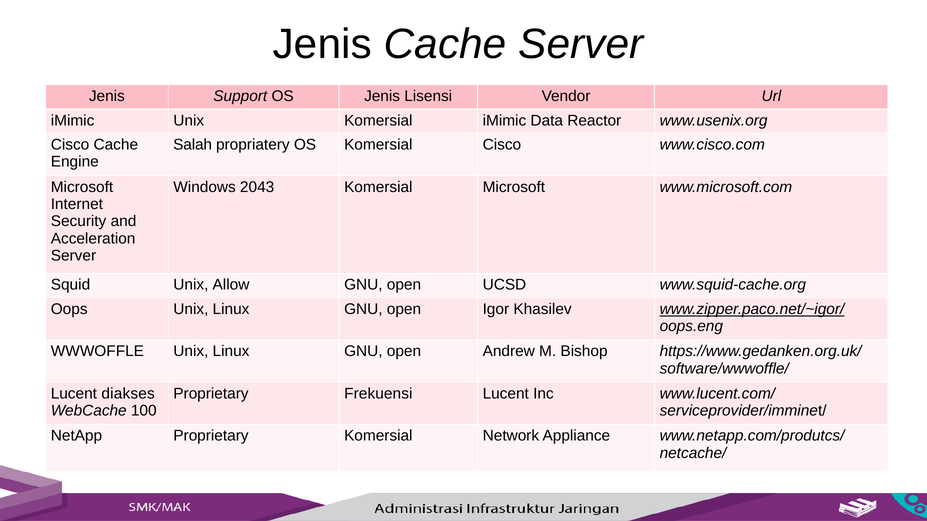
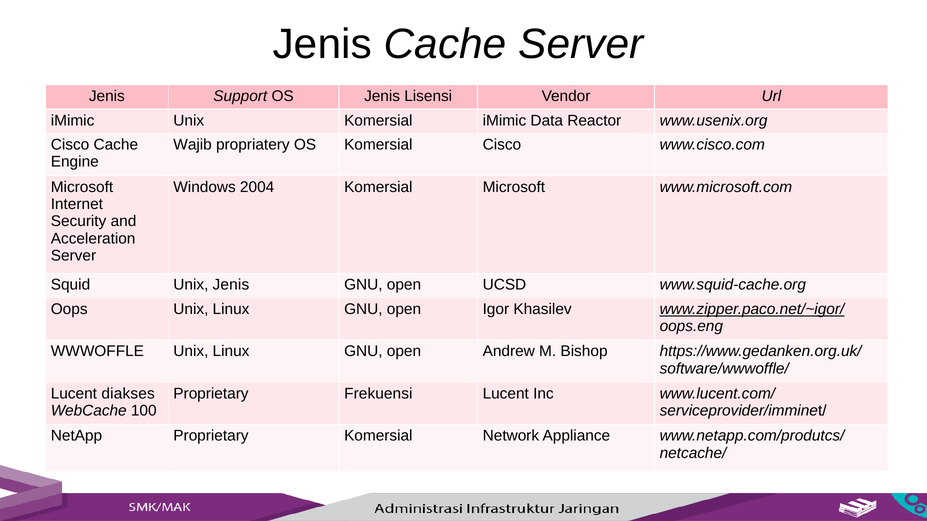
Salah: Salah -> Wajib (193, 145)
2043: 2043 -> 2004 (257, 187)
Unix Allow: Allow -> Jenis (231, 285)
